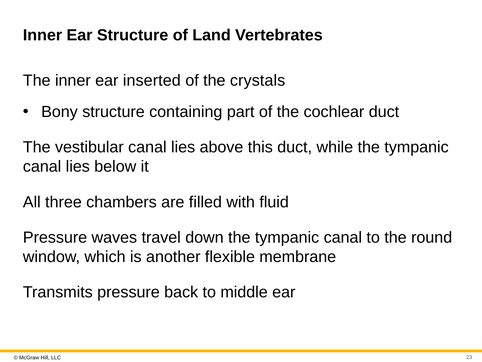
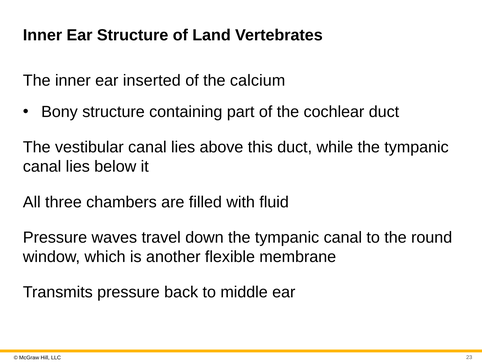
crystals: crystals -> calcium (258, 80)
